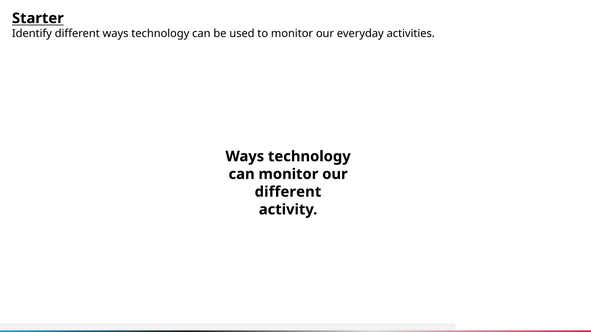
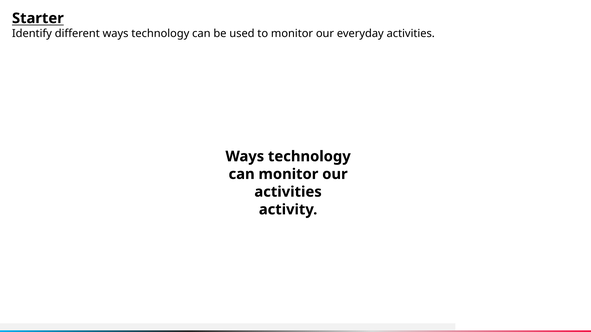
different: different -> activities (288, 192)
